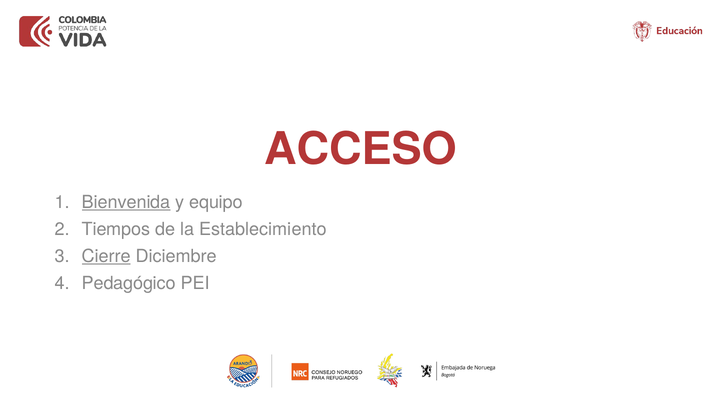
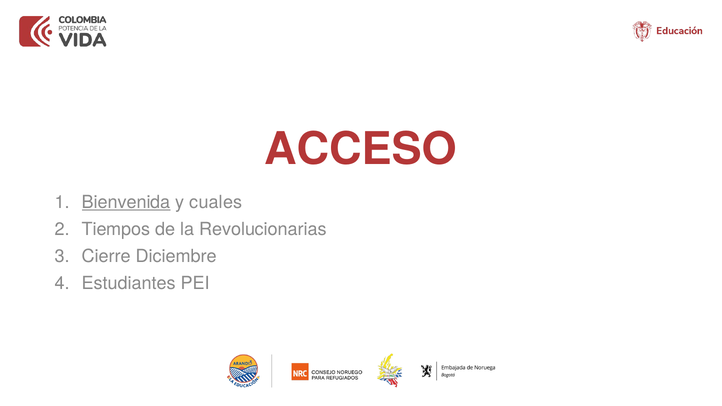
equipo: equipo -> cuales (216, 202)
Establecimiento: Establecimiento -> Revolucionarias (263, 229)
Cierre underline: present -> none (106, 256)
Pedagógico: Pedagógico -> Estudiantes (129, 283)
